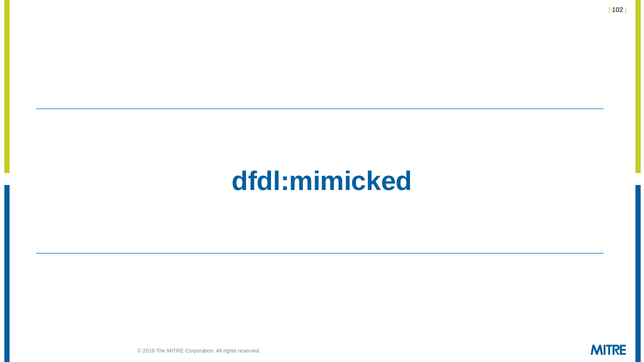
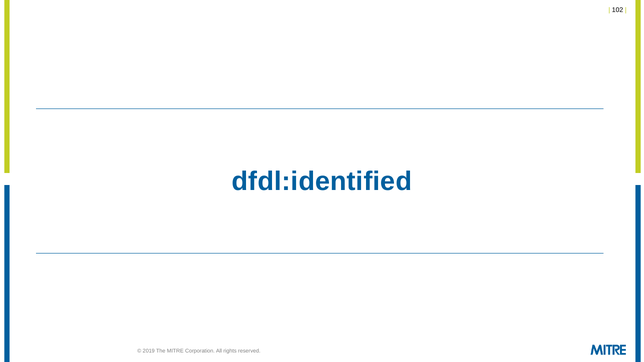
dfdl:mimicked: dfdl:mimicked -> dfdl:identified (322, 181)
